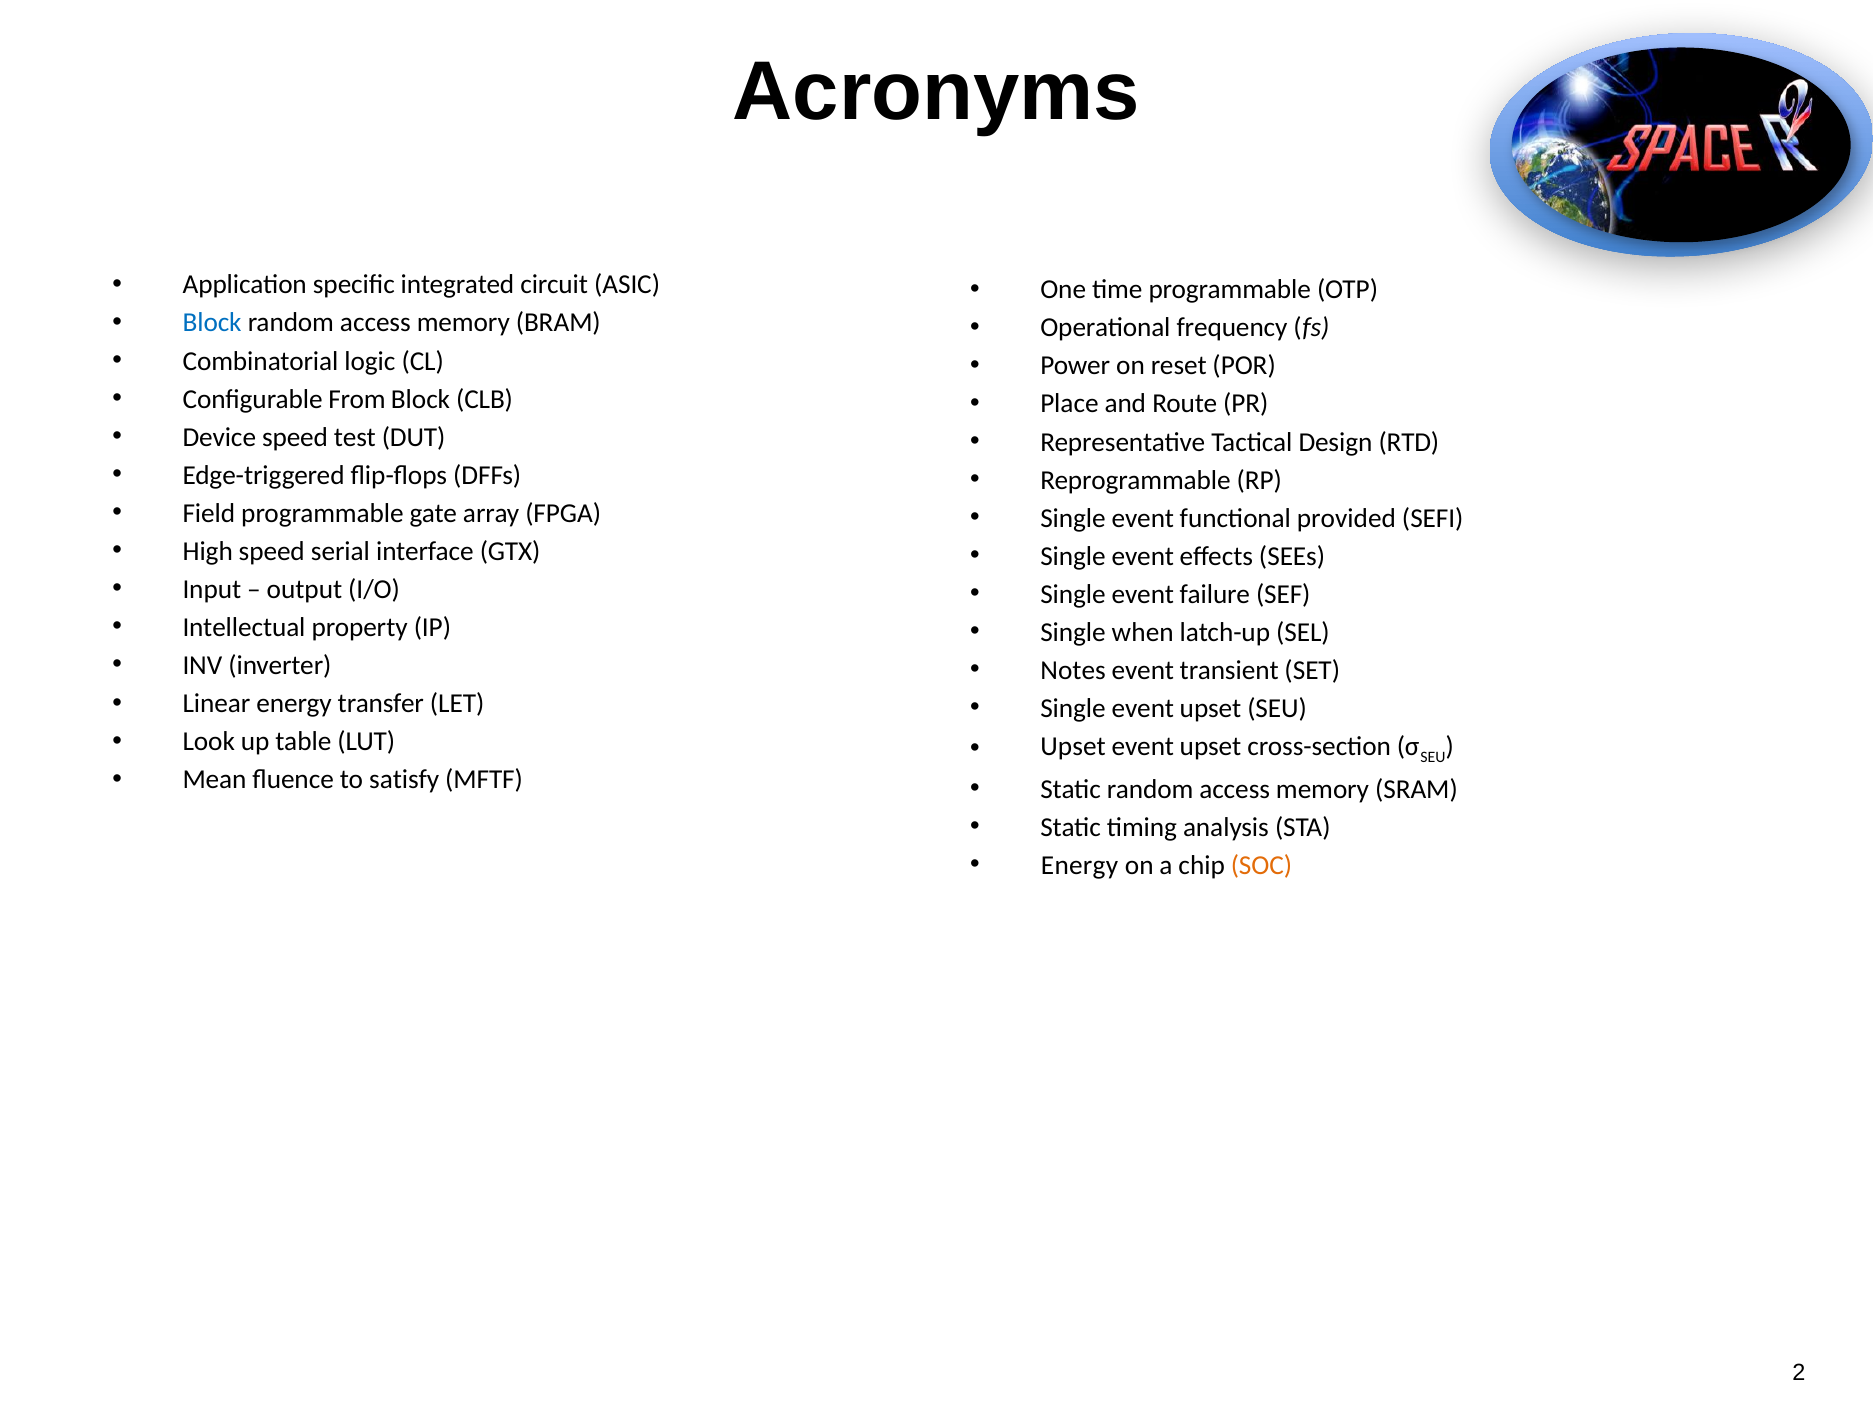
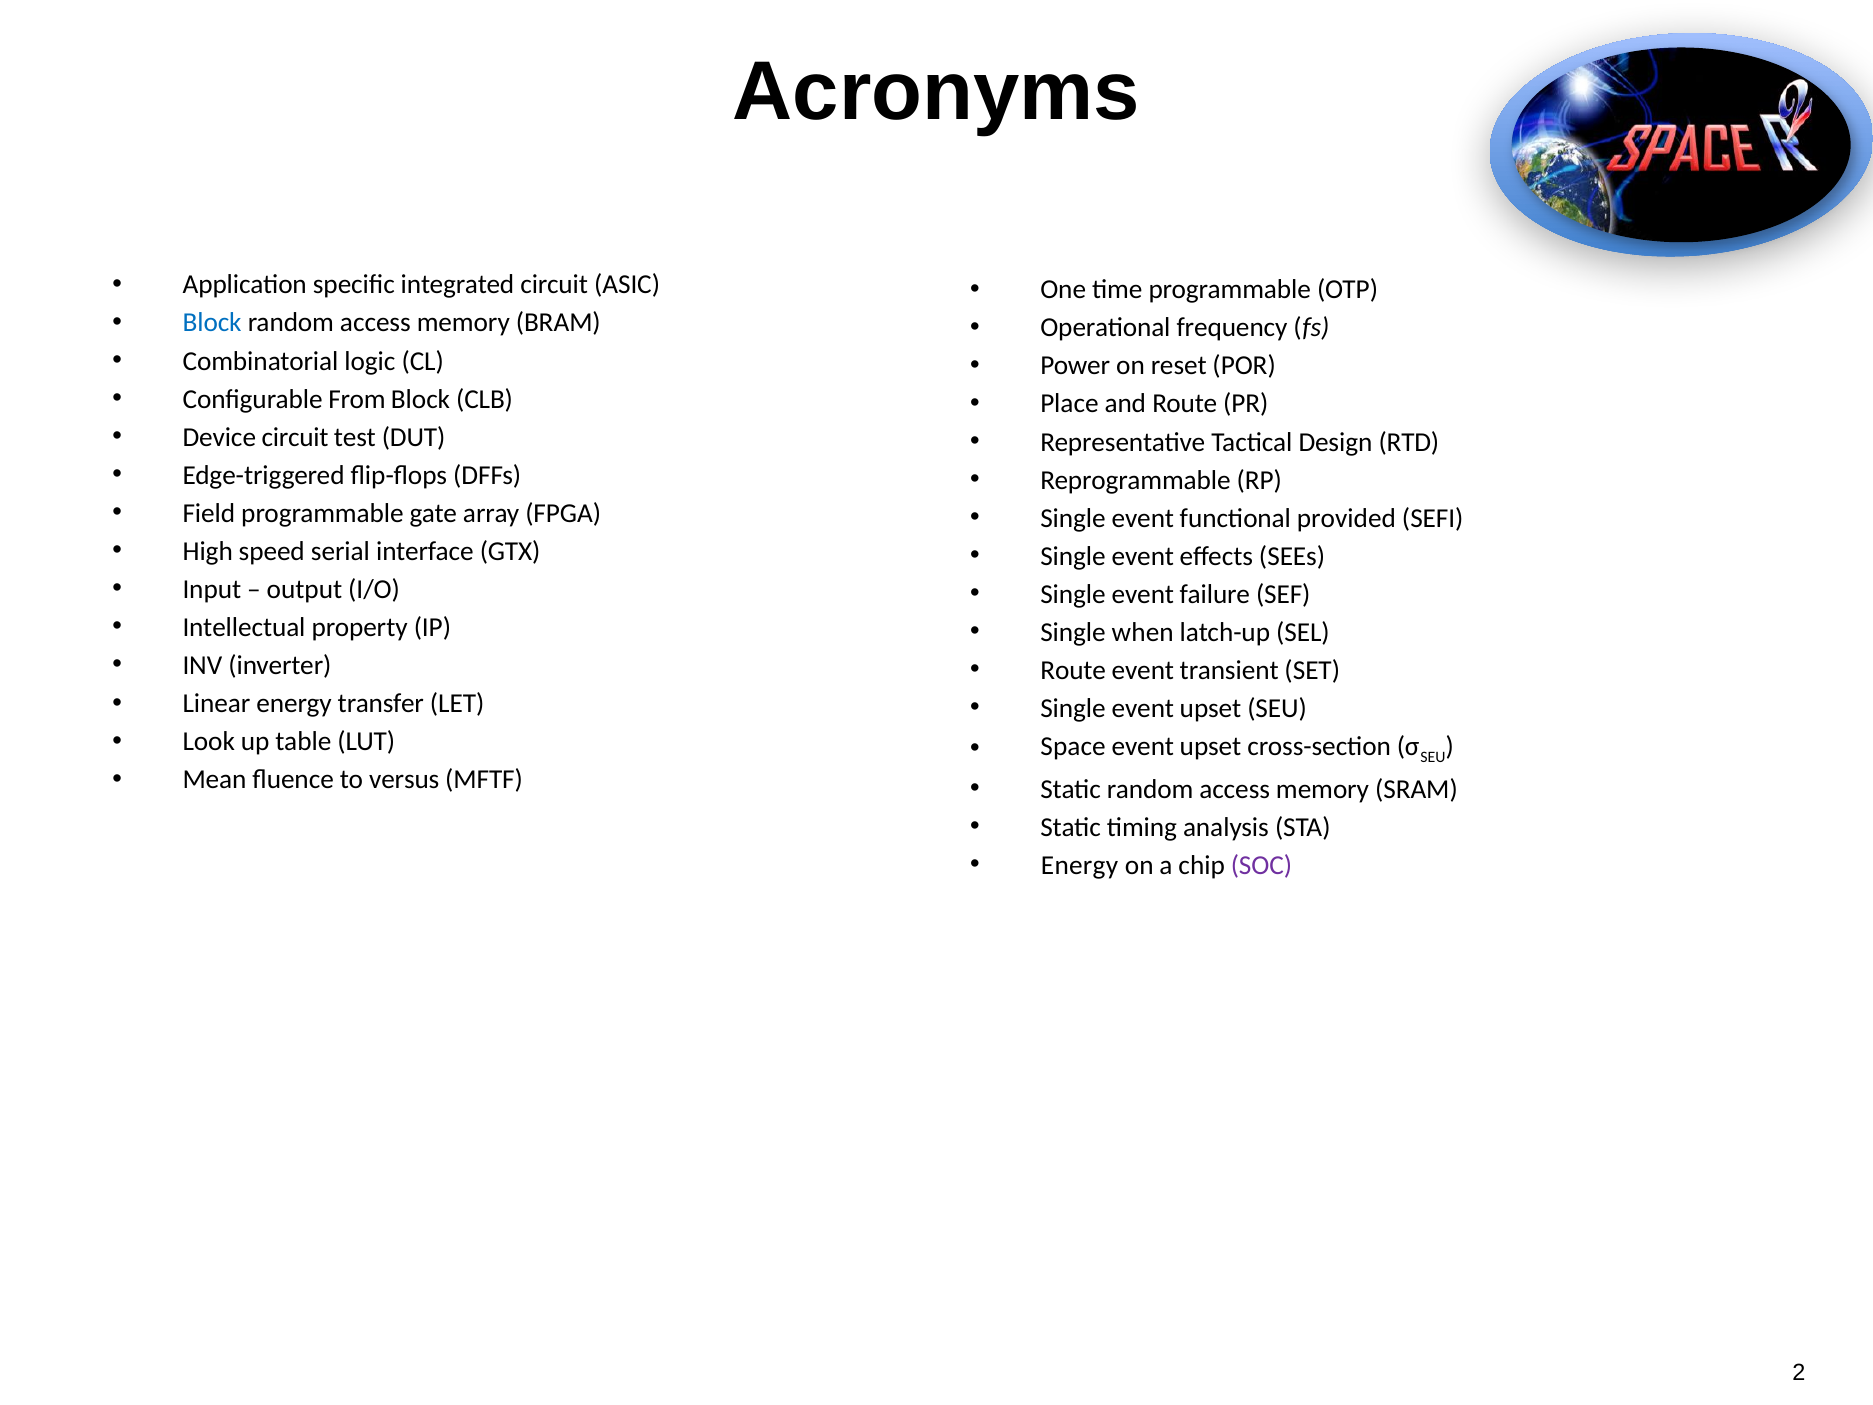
Device speed: speed -> circuit (295, 437)
Notes: Notes -> Route (1073, 670)
Upset: Upset -> Space (1073, 746)
satisfy: satisfy -> versus (404, 780)
SOC colour: orange -> purple (1261, 865)
